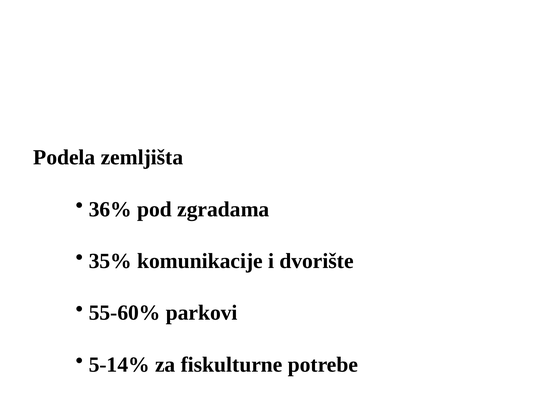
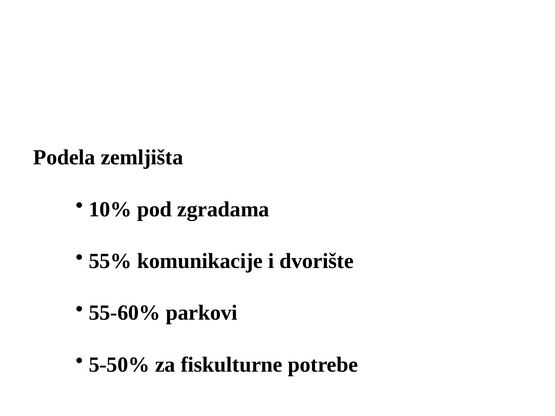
36%: 36% -> 10% (110, 209)
35%: 35% -> 55% (110, 261)
5-14%: 5-14% -> 5-50% (119, 365)
